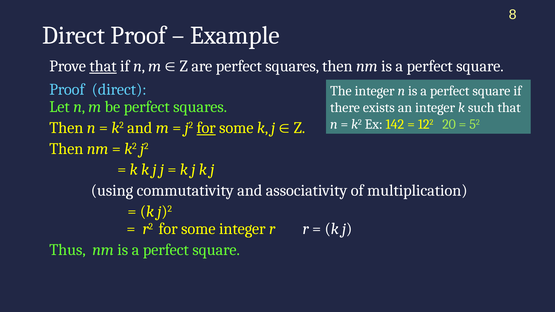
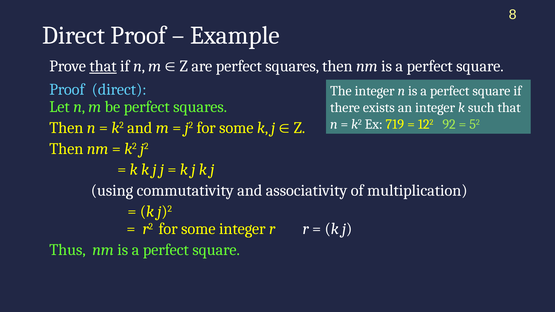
142: 142 -> 719 (395, 124)
20: 20 -> 92 (449, 124)
for underline: present -> none (206, 128)
